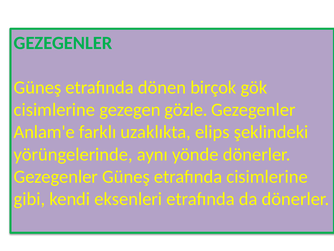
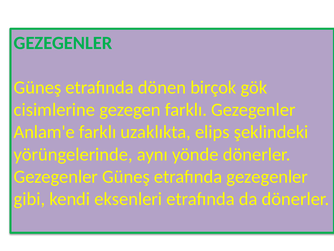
gezegen gözle: gözle -> farklı (186, 110)
etrafında cisimlerine: cisimlerine -> gezegenler (267, 176)
